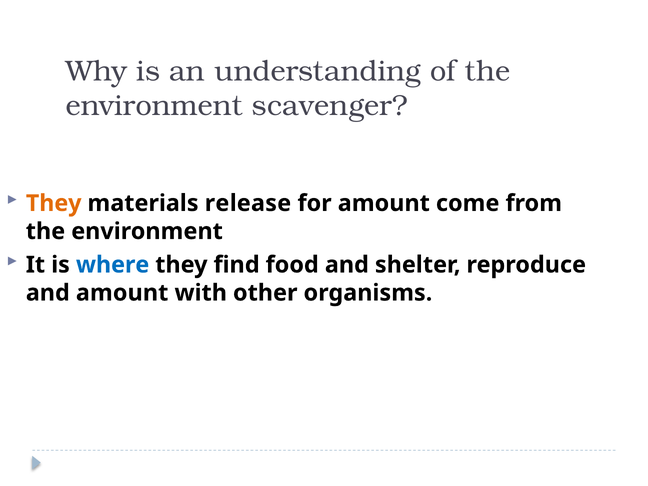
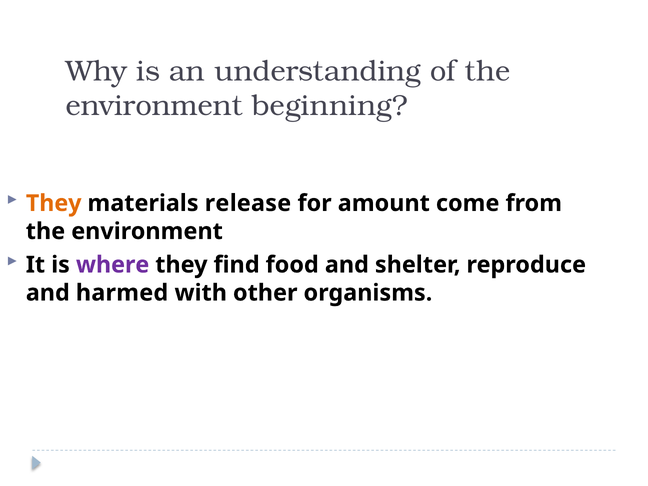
scavenger: scavenger -> beginning (330, 106)
where colour: blue -> purple (113, 265)
and amount: amount -> harmed (122, 293)
